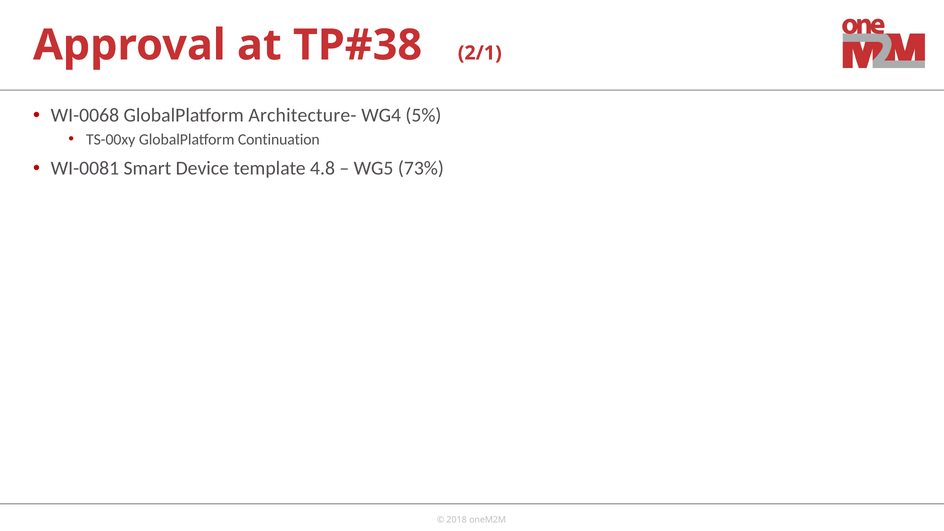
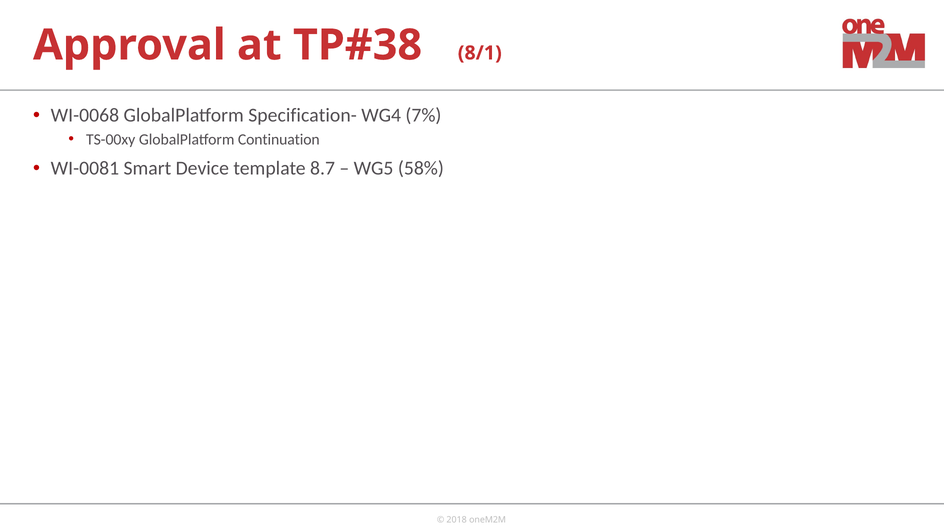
2/1: 2/1 -> 8/1 (480, 53)
Architecture-: Architecture- -> Specification- (303, 115)
5%: 5% -> 7% (423, 115)
4.8: 4.8 -> 8.7 (323, 168)
73%: 73% -> 58% (421, 168)
